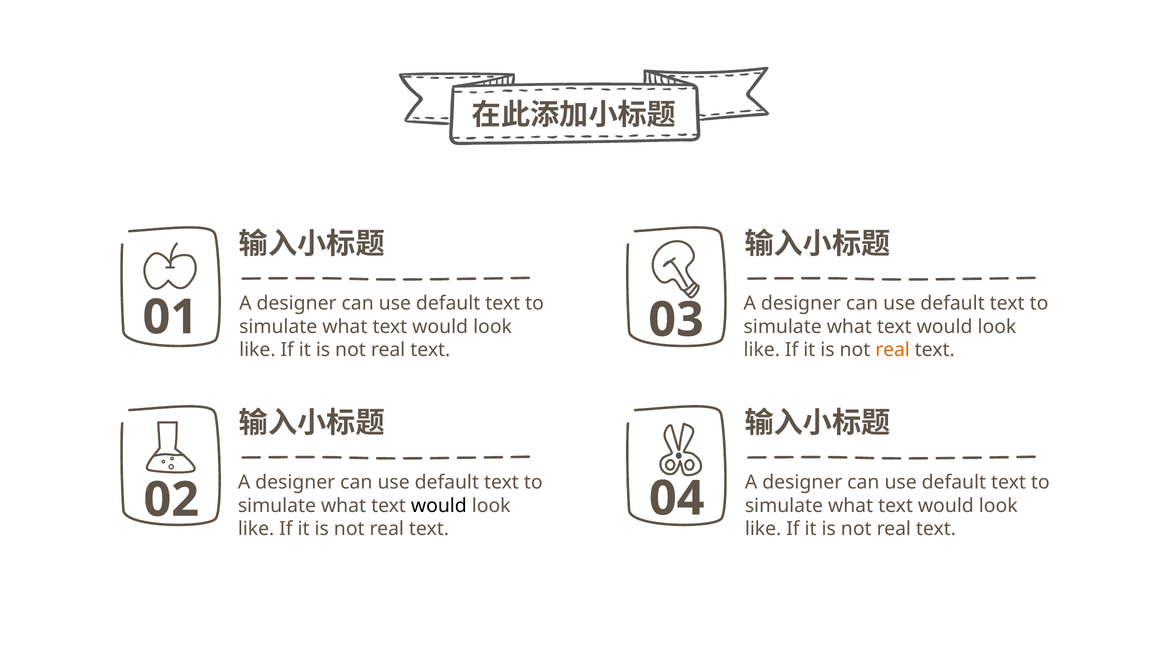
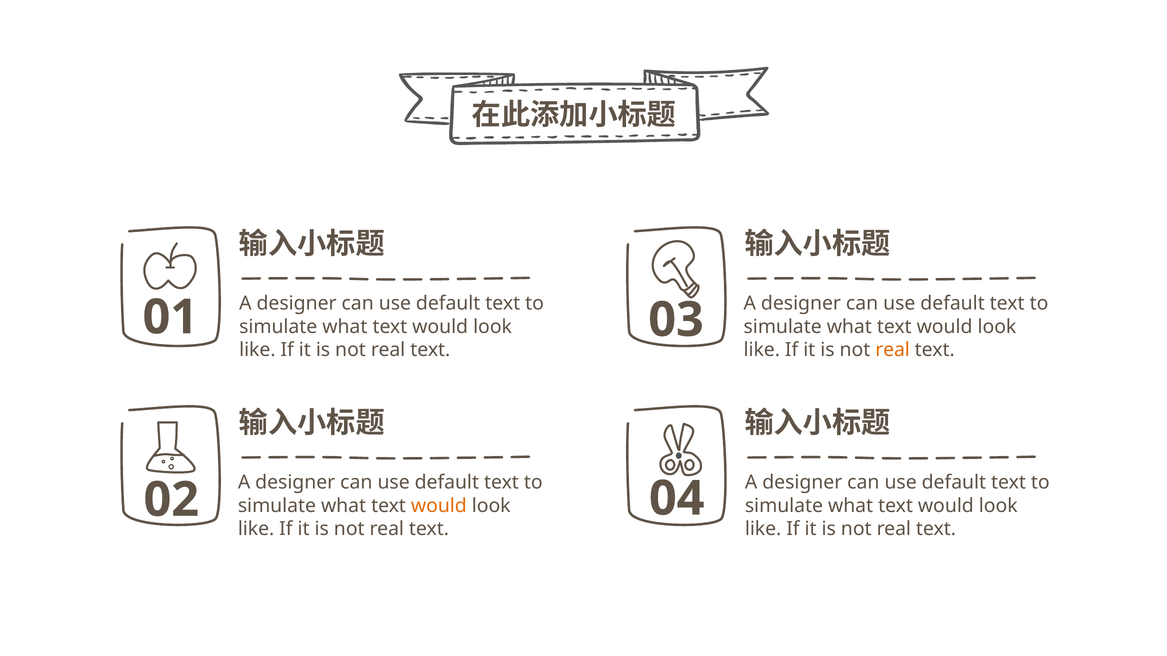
would colour: black -> orange (439, 506)
